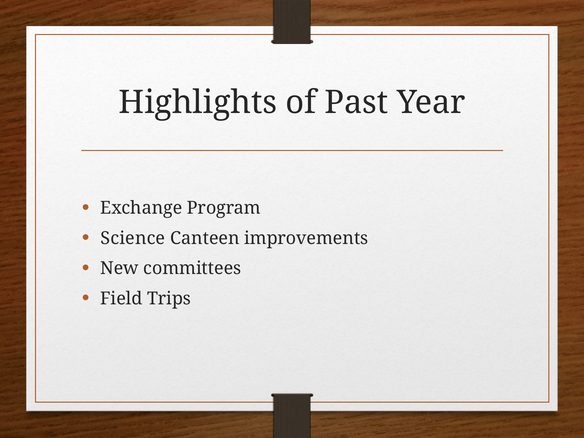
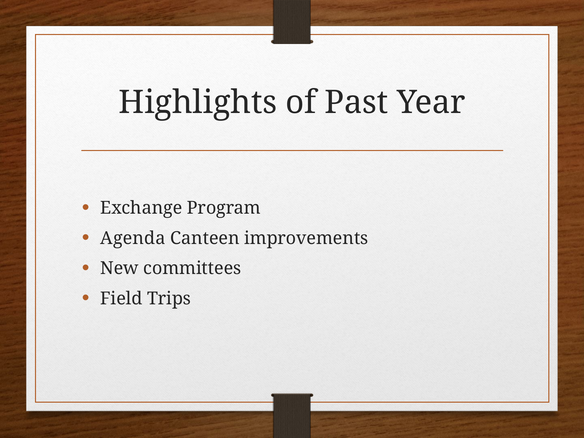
Science: Science -> Agenda (133, 238)
